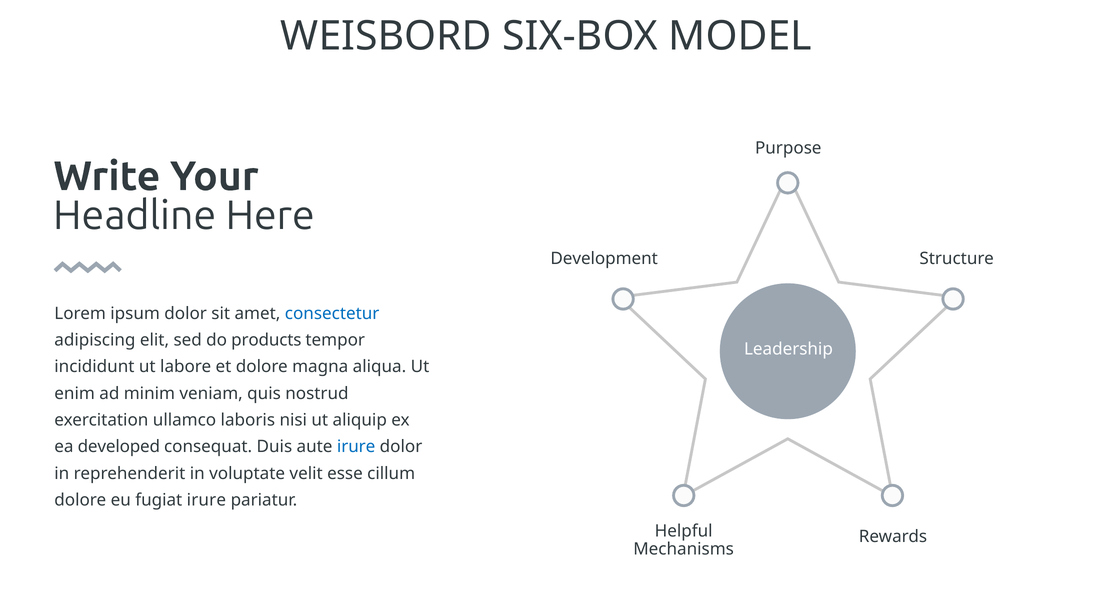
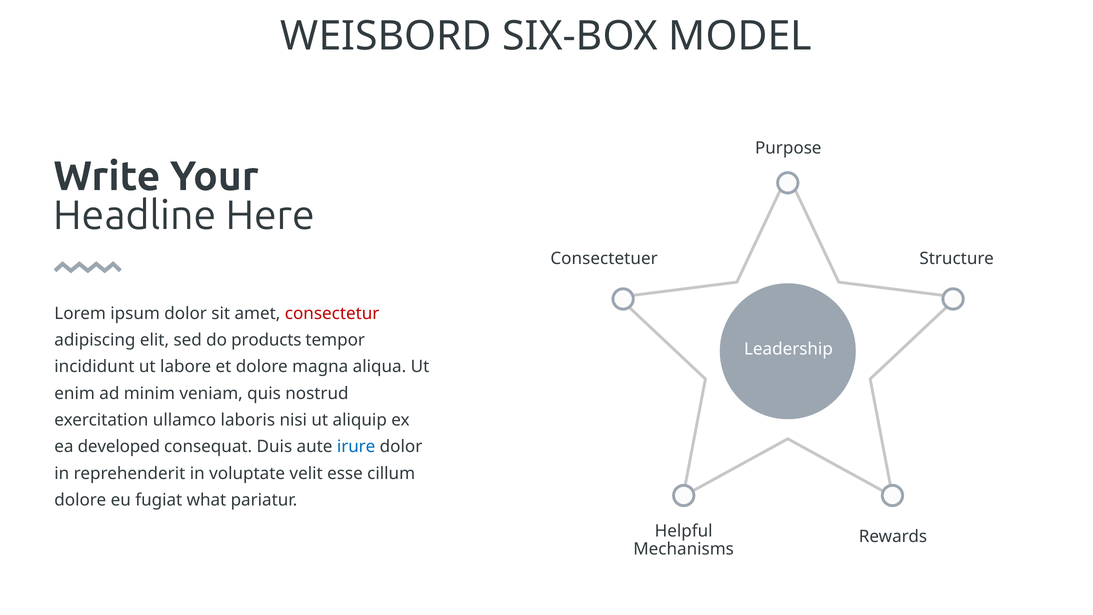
Development: Development -> Consectetuer (604, 258)
consectetur colour: blue -> red (332, 313)
fugiat irure: irure -> what (206, 500)
